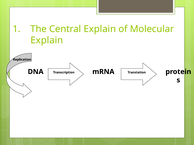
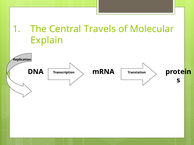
Central Explain: Explain -> Travels (100, 29)
